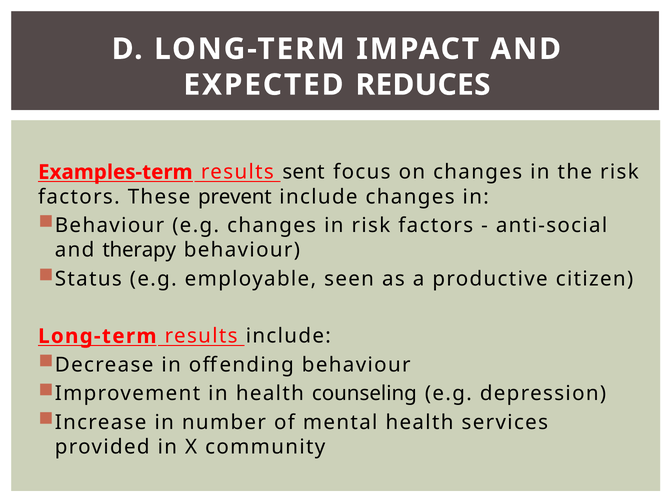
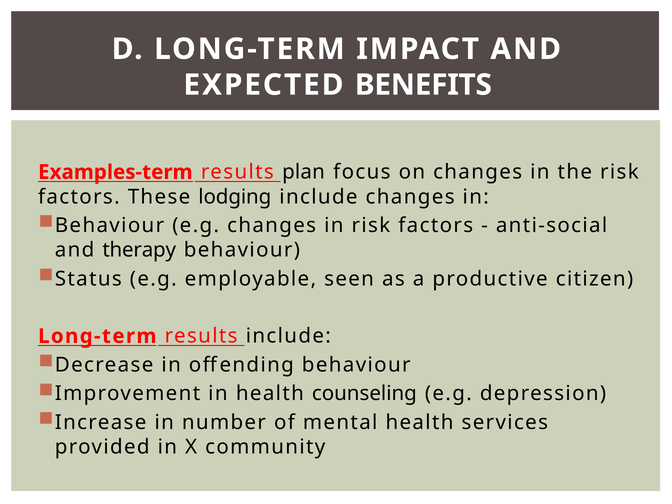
REDUCES: REDUCES -> BENEFITS (423, 85)
sent: sent -> plan (304, 172)
prevent: prevent -> lodging (235, 197)
